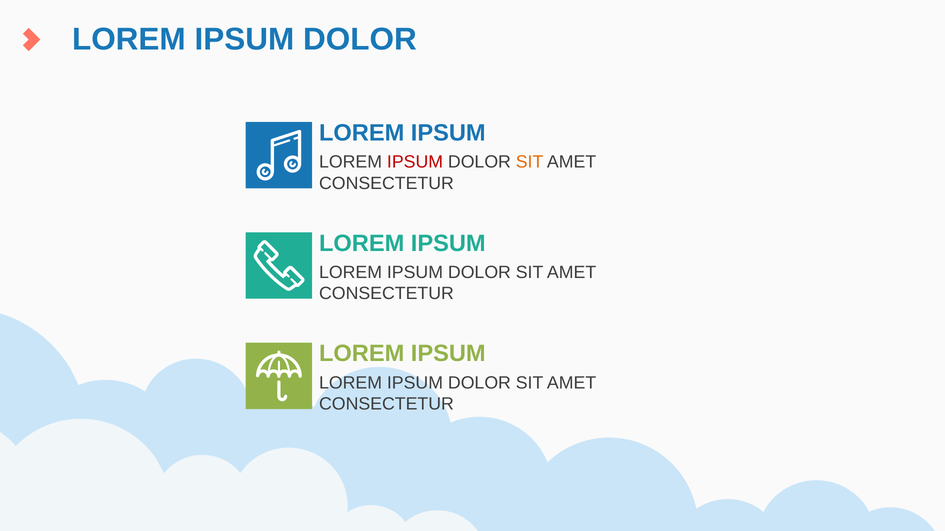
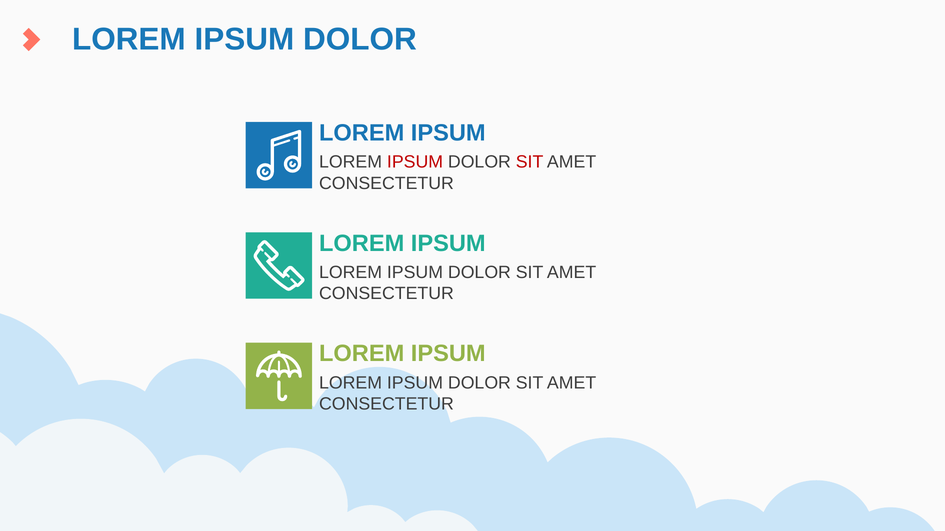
SIT colour: orange -> red (530, 162)
